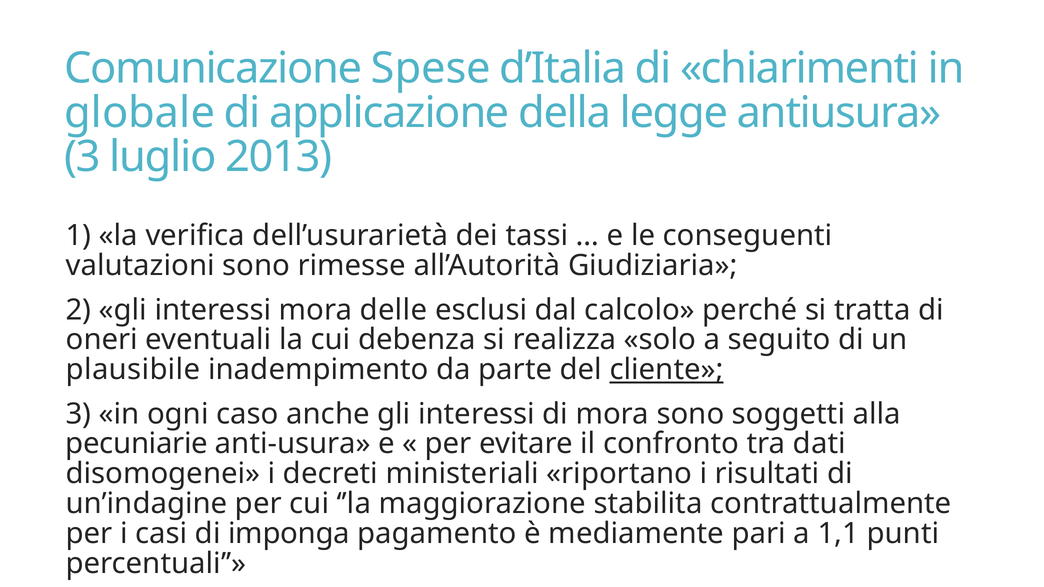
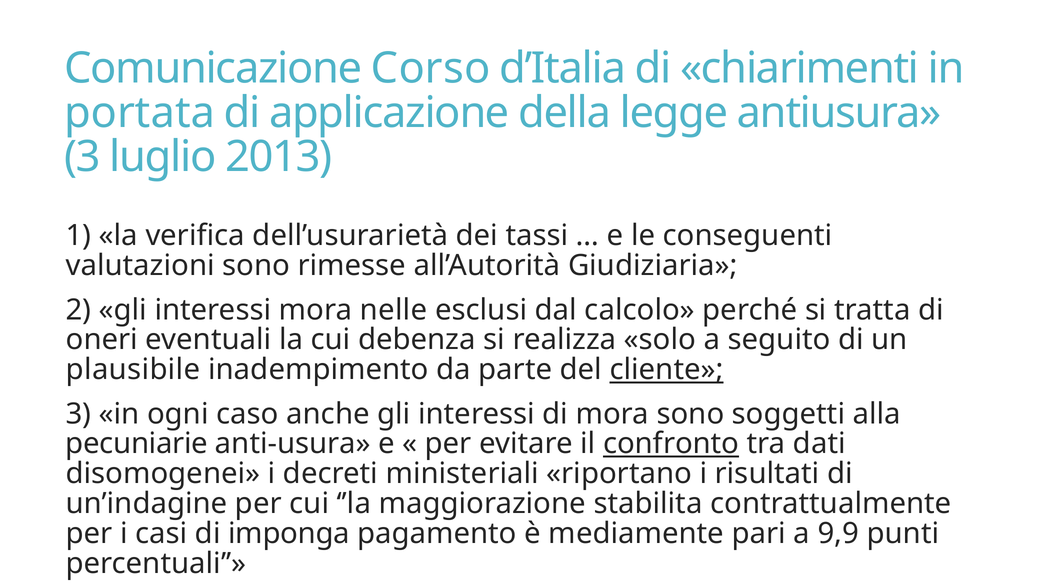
Spese: Spese -> Corso (431, 68)
globale: globale -> portata (140, 113)
delle: delle -> nelle (394, 310)
confronto underline: none -> present (671, 444)
1,1: 1,1 -> 9,9 (838, 534)
